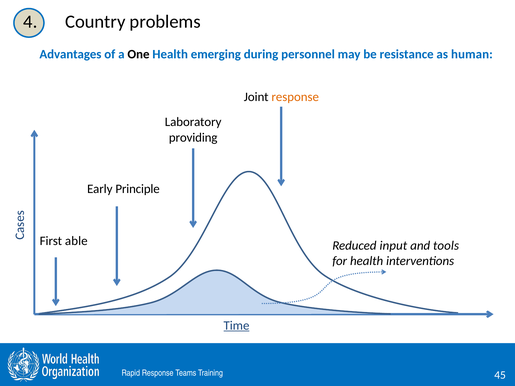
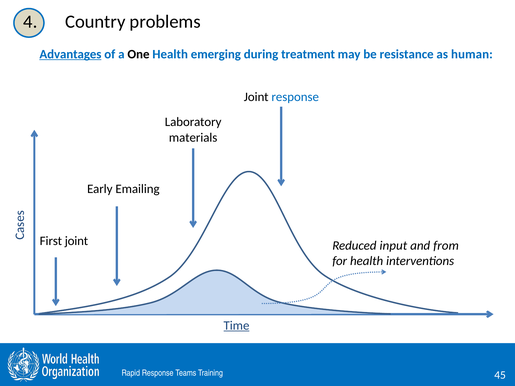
Advantages underline: none -> present (70, 54)
personnel: personnel -> treatment (308, 54)
response colour: orange -> blue (295, 97)
providing: providing -> materials (193, 138)
Principle: Principle -> Emailing (138, 189)
First able: able -> joint (76, 241)
tools: tools -> from (446, 246)
